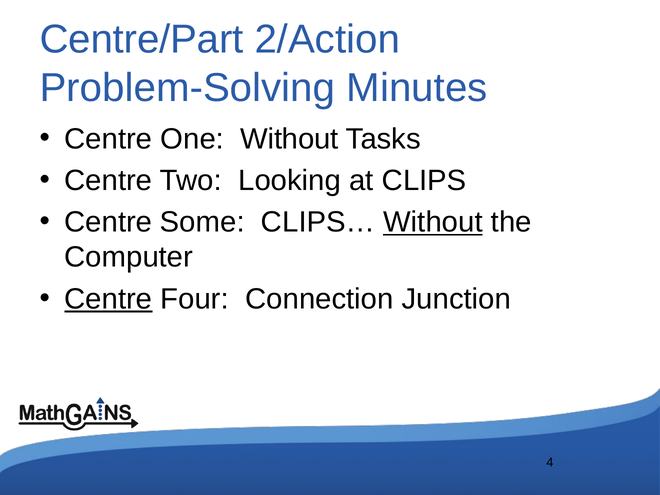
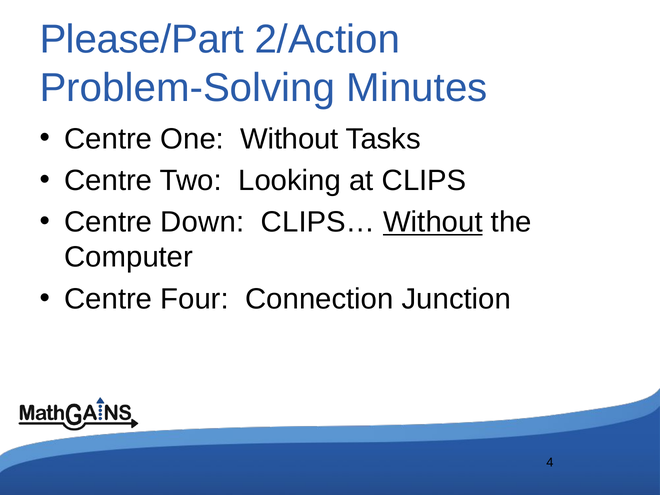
Centre/Part: Centre/Part -> Please/Part (142, 40)
Some: Some -> Down (202, 222)
Centre underline: present -> none (108, 299)
